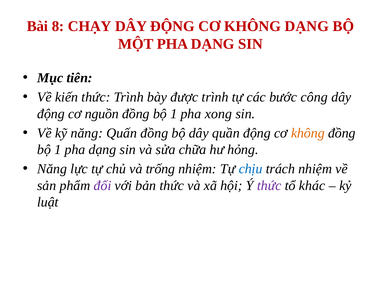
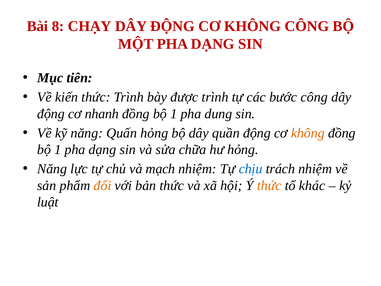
KHÔNG DẠNG: DẠNG -> CÔNG (307, 26)
nguồn: nguồn -> nhanh (102, 114)
xong: xong -> dung (218, 114)
Quấn đồng: đồng -> hỏng (154, 133)
trống: trống -> mạch (160, 169)
đối colour: purple -> orange (103, 185)
thức colour: purple -> orange (269, 185)
